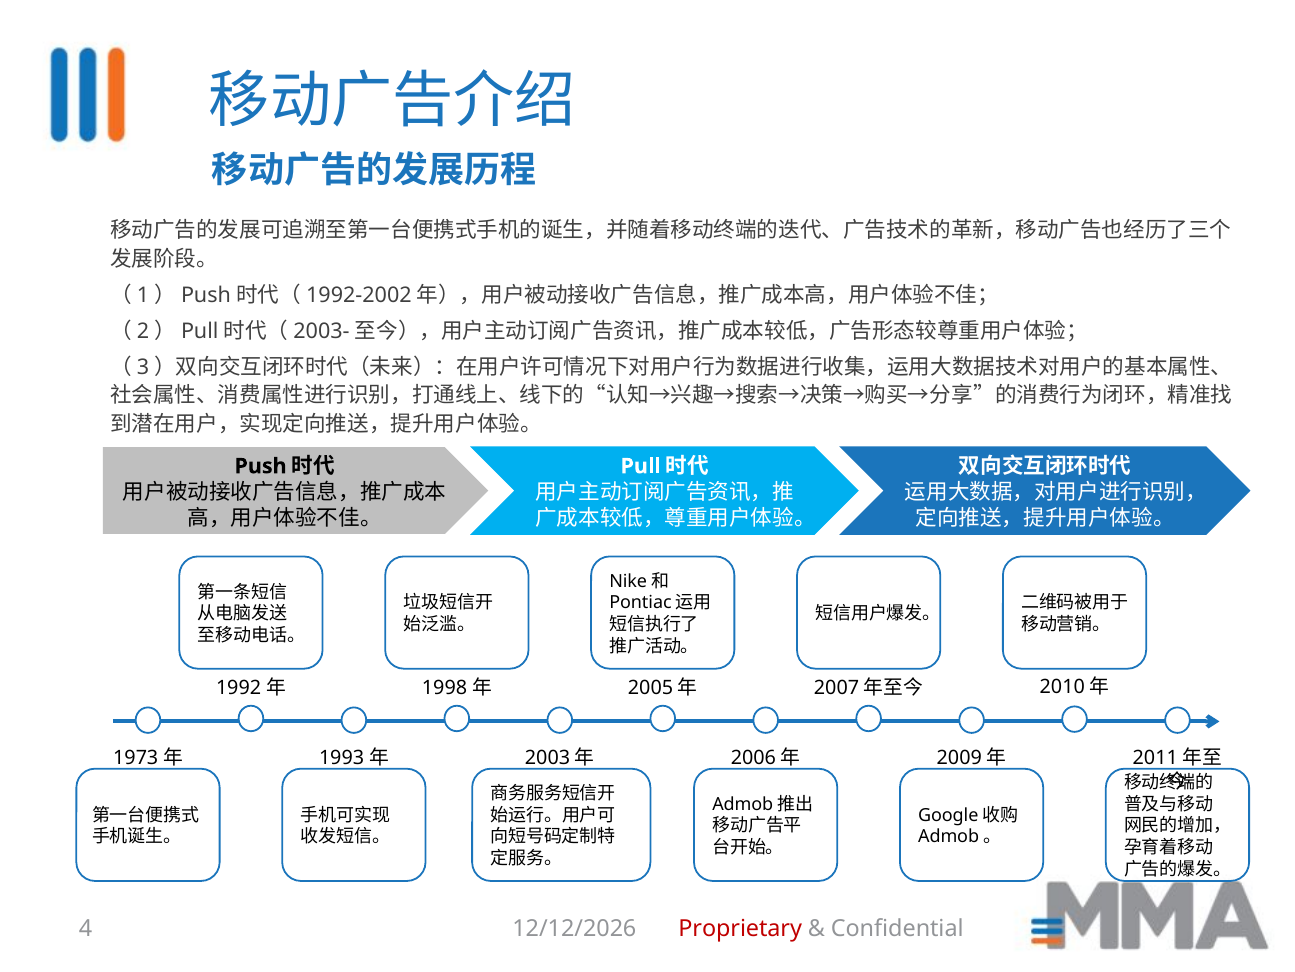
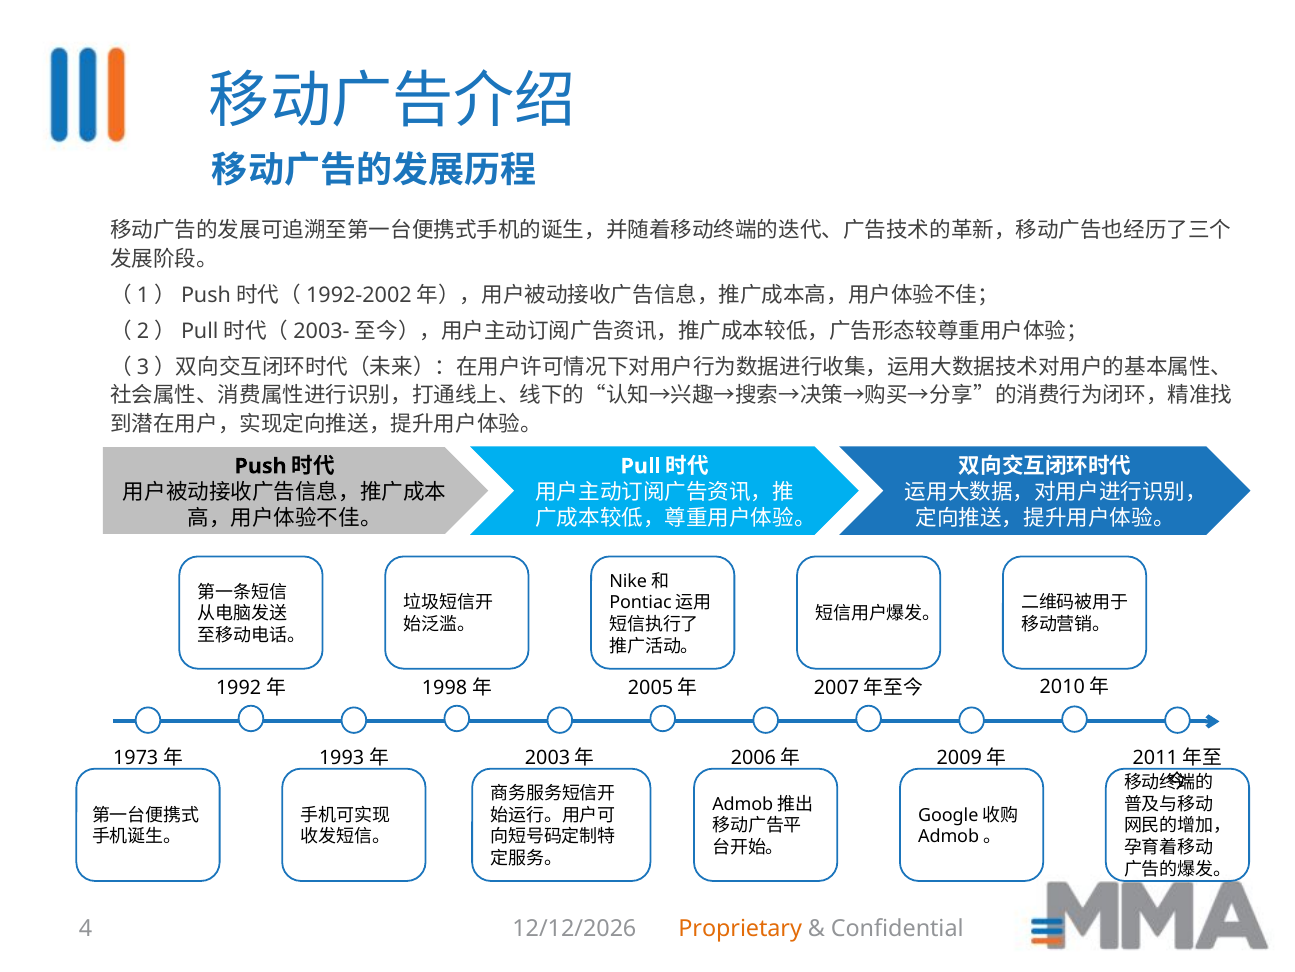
Proprietary colour: red -> orange (740, 928)
